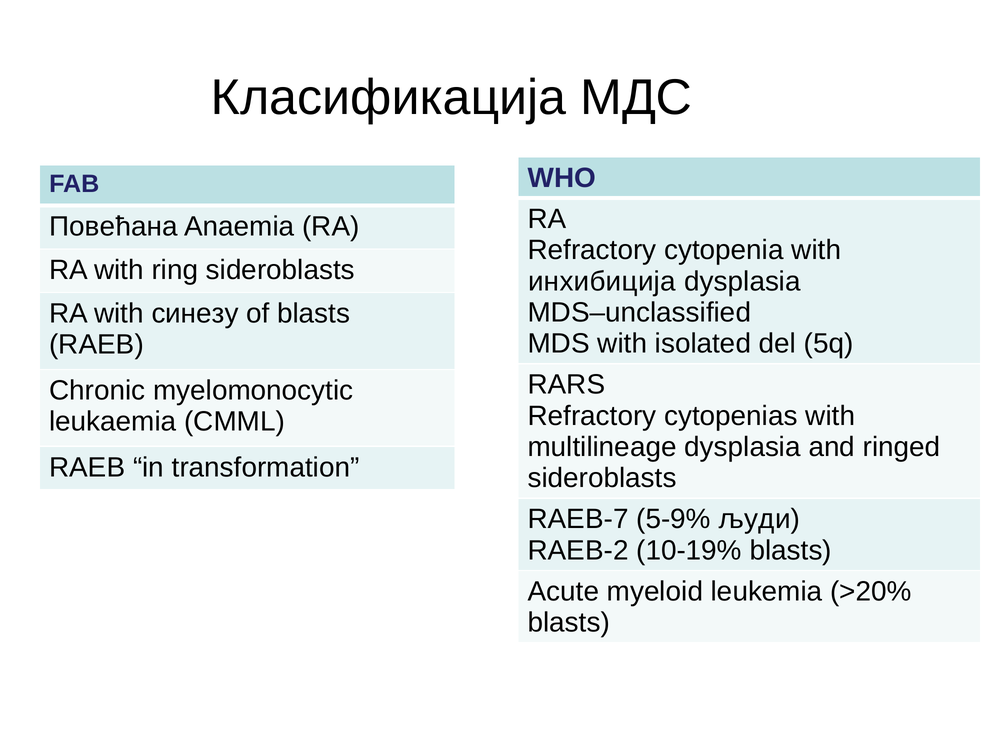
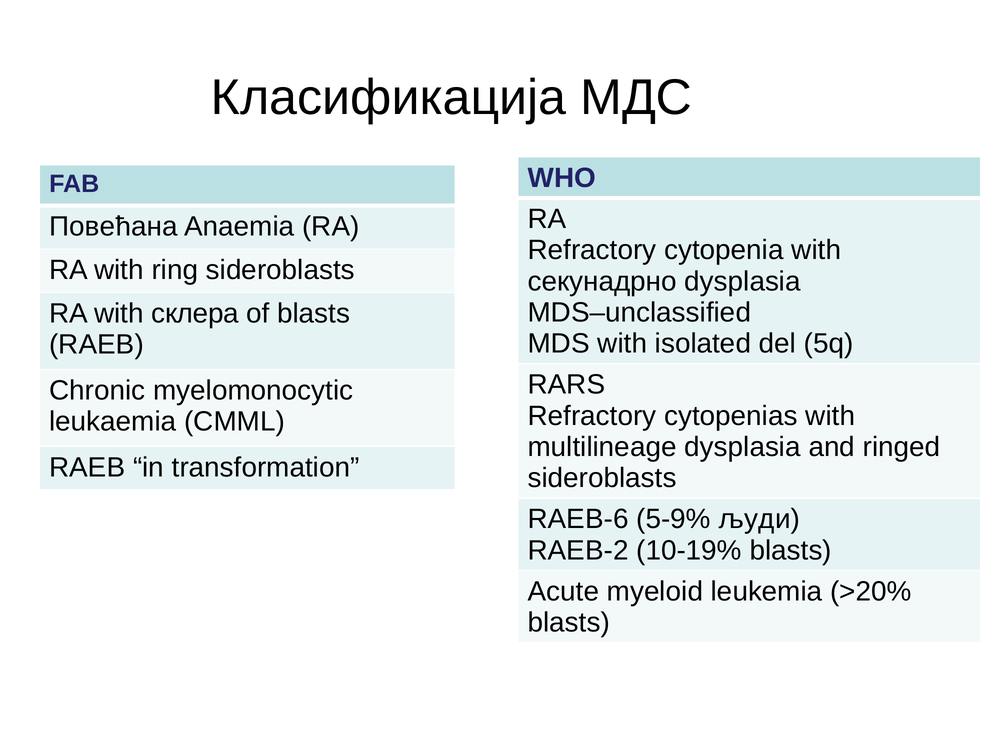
инхибиција: инхибиција -> секунадрно (602, 281)
синезу: синезу -> склера (195, 313)
RAEB-7: RAEB-7 -> RAEB-6 (578, 519)
